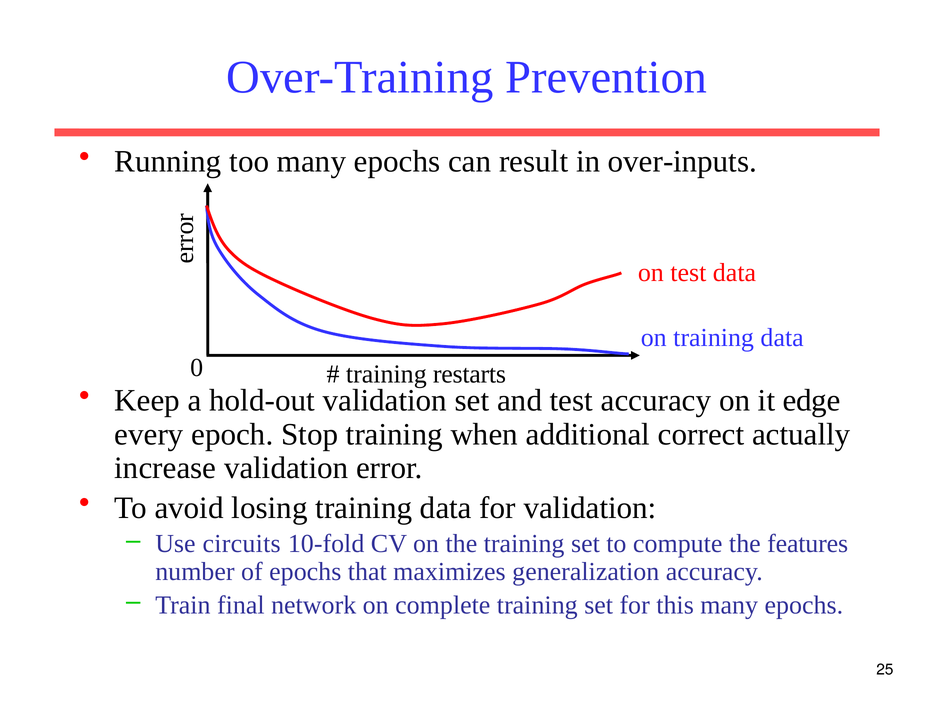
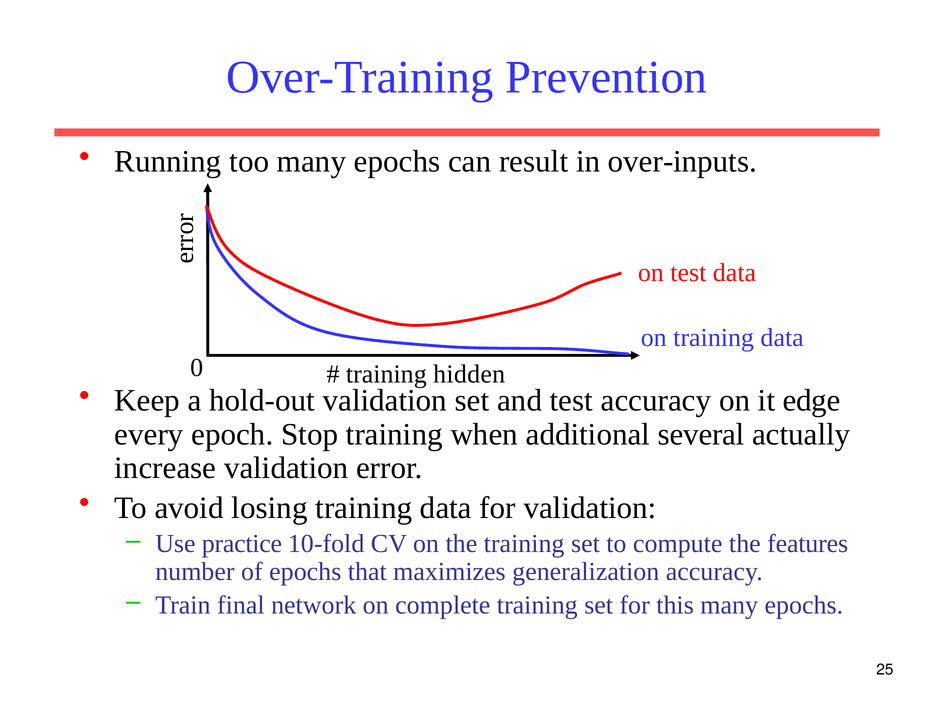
restarts: restarts -> hidden (469, 374)
correct: correct -> several (701, 434)
circuits: circuits -> practice (242, 543)
